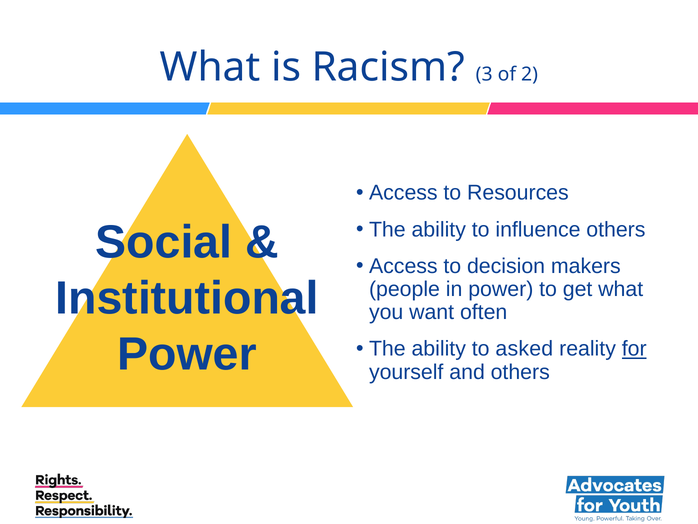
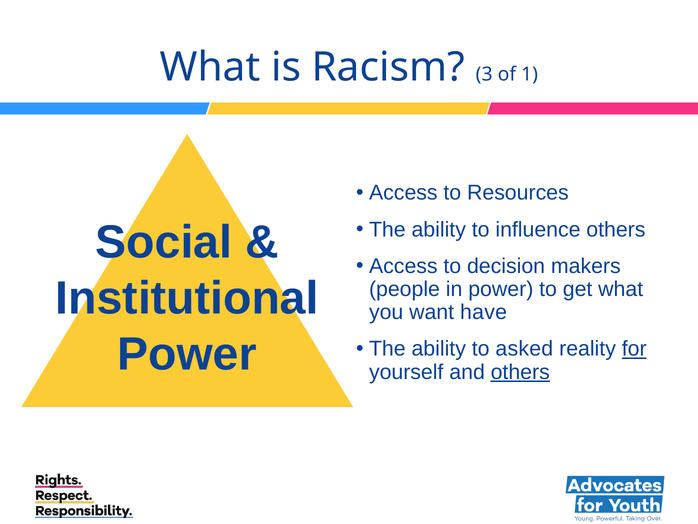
2: 2 -> 1 (530, 74)
often: often -> have (484, 312)
others underline: none -> present (520, 372)
